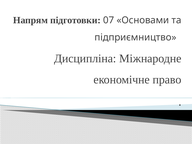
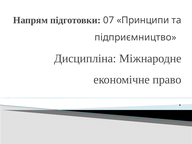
Основами: Основами -> Принципи (143, 20)
